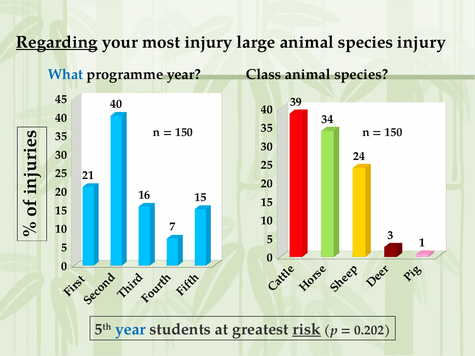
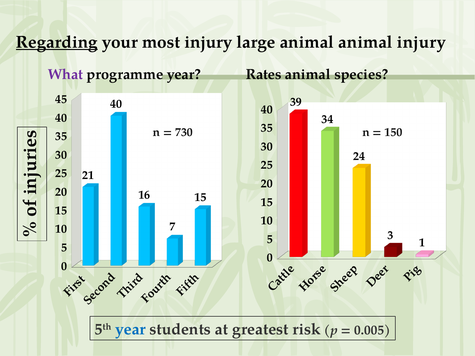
large animal species: species -> animal (365, 42)
What colour: blue -> purple (65, 74)
Class: Class -> Rates (264, 74)
150: 150 -> 730 (184, 132)
risk underline: present -> none (307, 329)
0.202: 0.202 -> 0.005 (372, 330)
